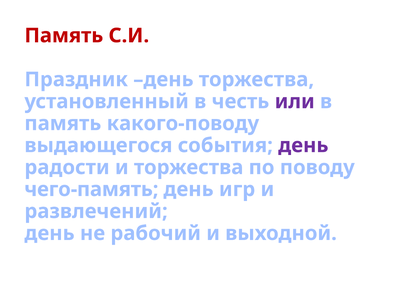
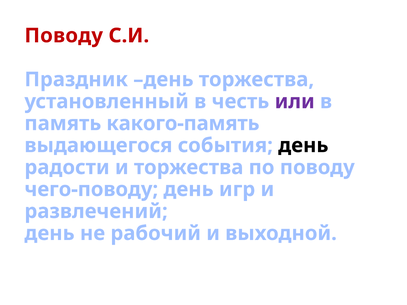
Память: Память -> Поводу (64, 36)
какого-поводу: какого-поводу -> какого-память (183, 124)
день colour: purple -> black (303, 146)
чего-память: чего-память -> чего-поводу (91, 190)
